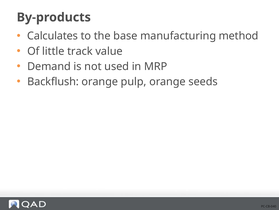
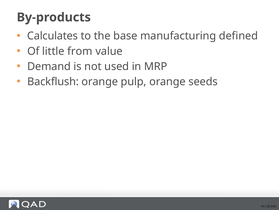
method: method -> defined (238, 36)
track: track -> from (80, 51)
